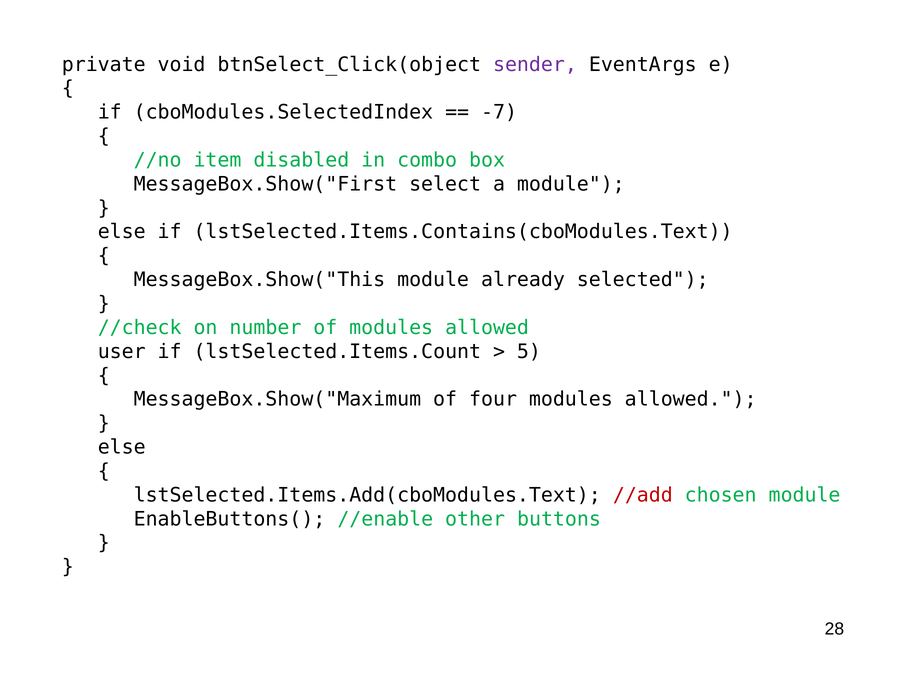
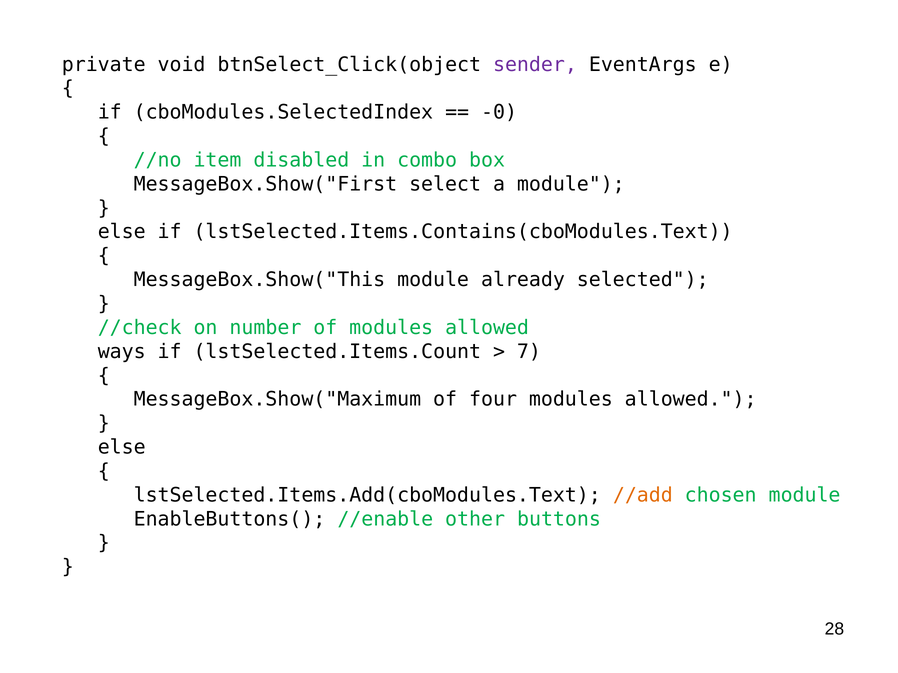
-7: -7 -> -0 (499, 112)
user: user -> ways (122, 352)
5: 5 -> 7 (529, 352)
//add colour: red -> orange (643, 495)
